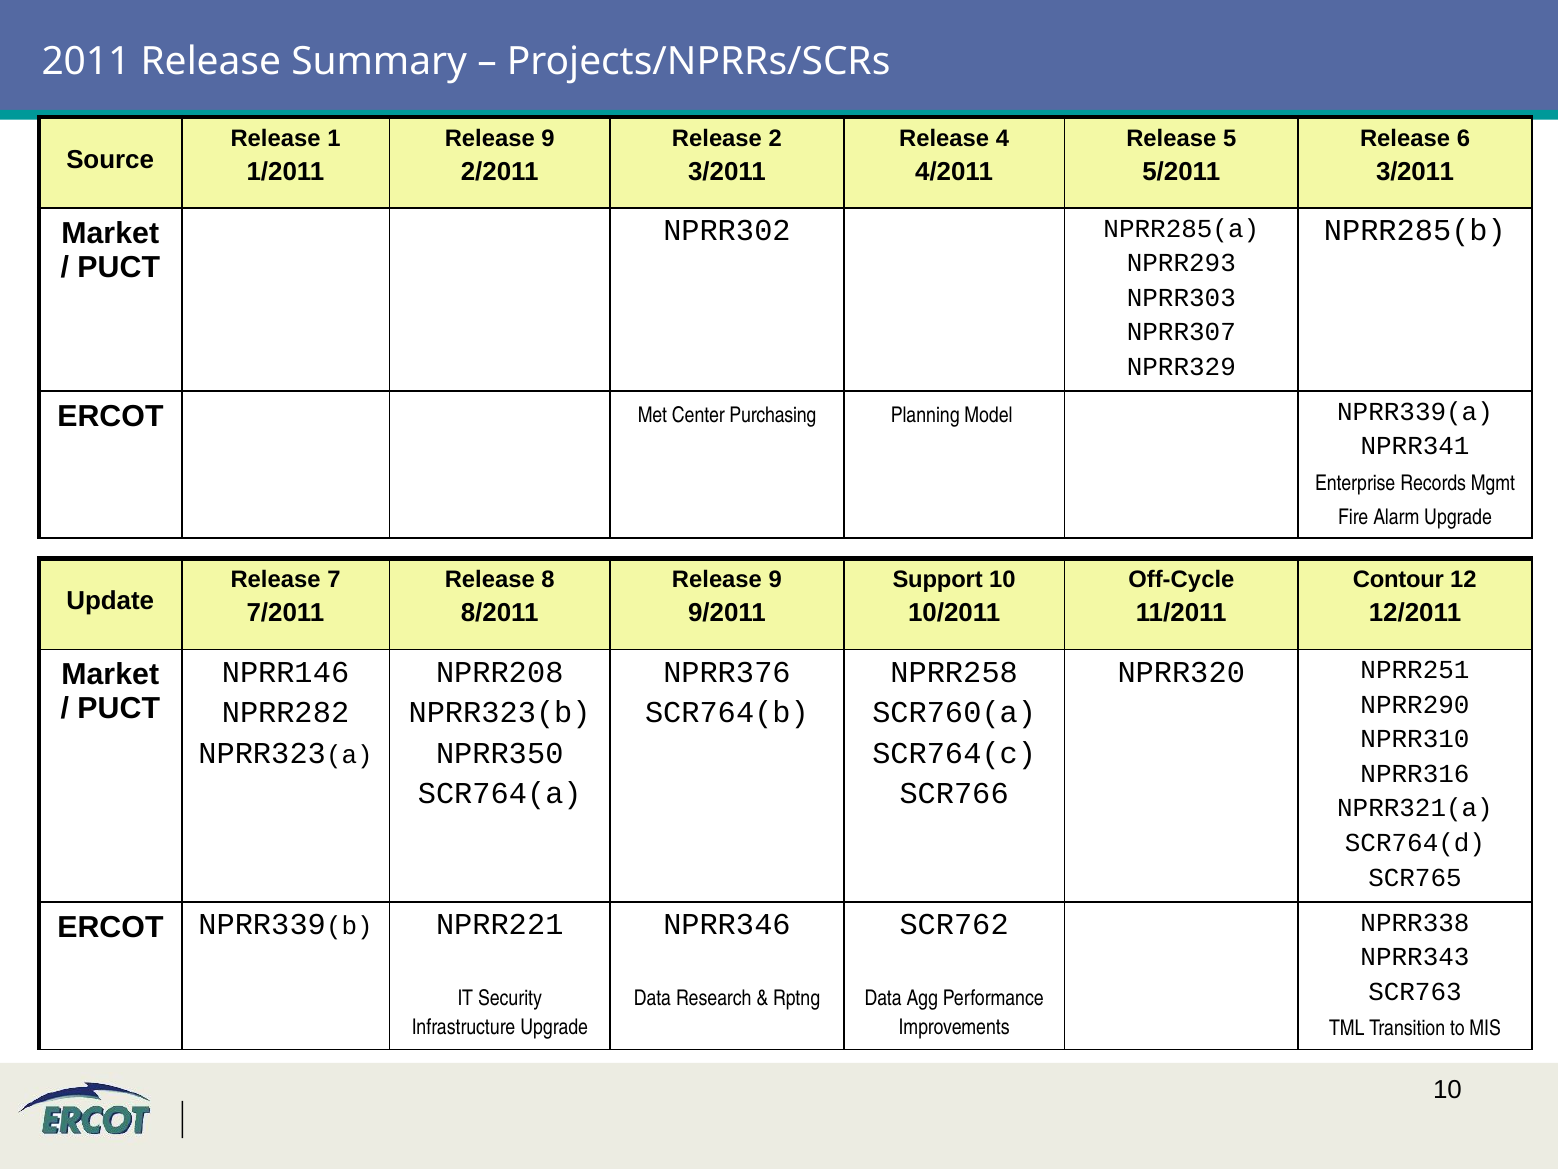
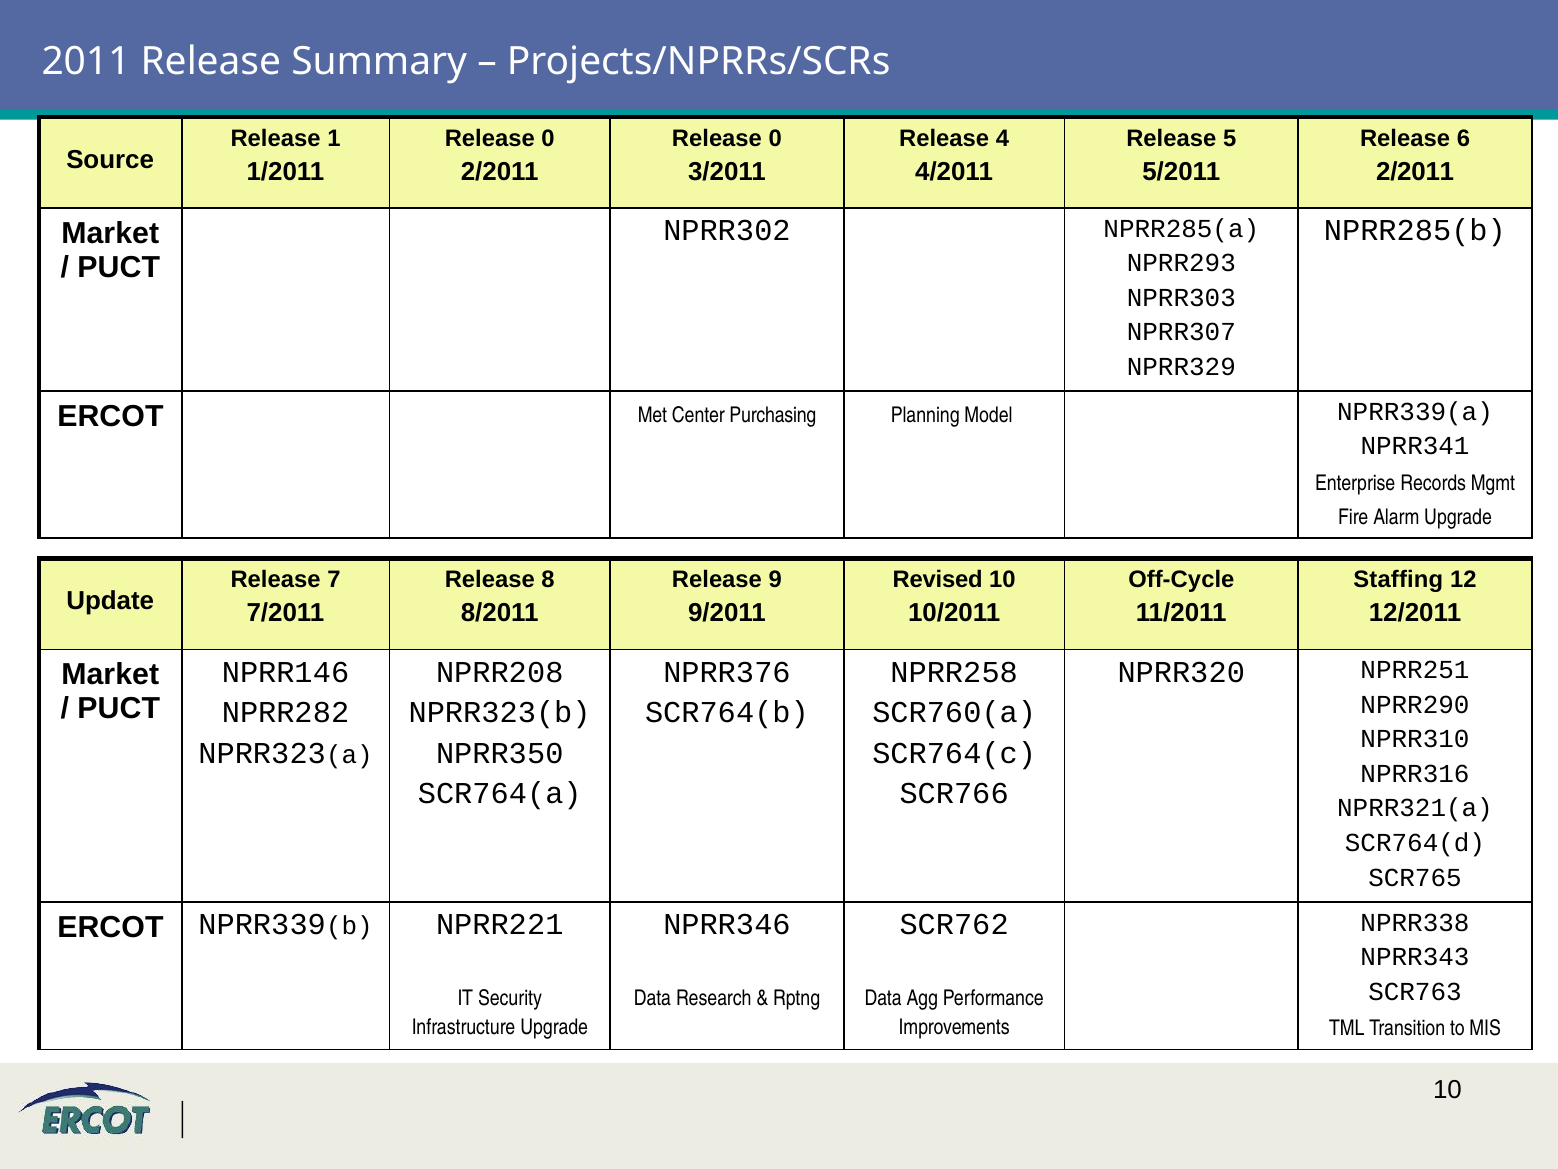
9: 9 -> 0 (548, 138)
2: 2 -> 0 (775, 138)
3/2011: 3/2011 -> 2/2011 (1415, 171)
Support: Support -> Revised (938, 580)
Contour: Contour -> Staffing (1398, 580)
